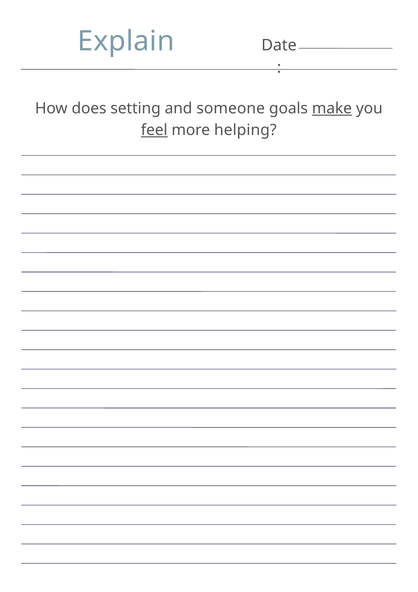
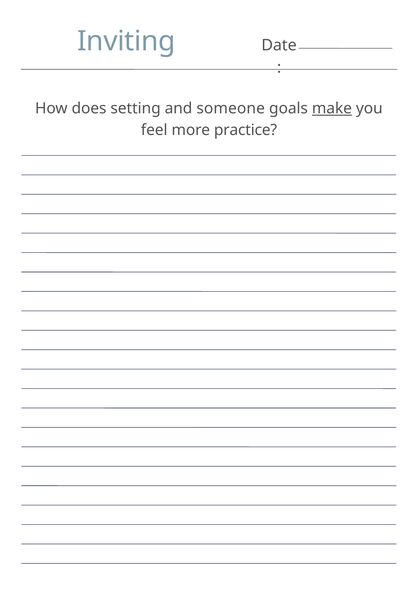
Explain: Explain -> Inviting (126, 41)
feel underline: present -> none (154, 130)
helping: helping -> practice (246, 130)
